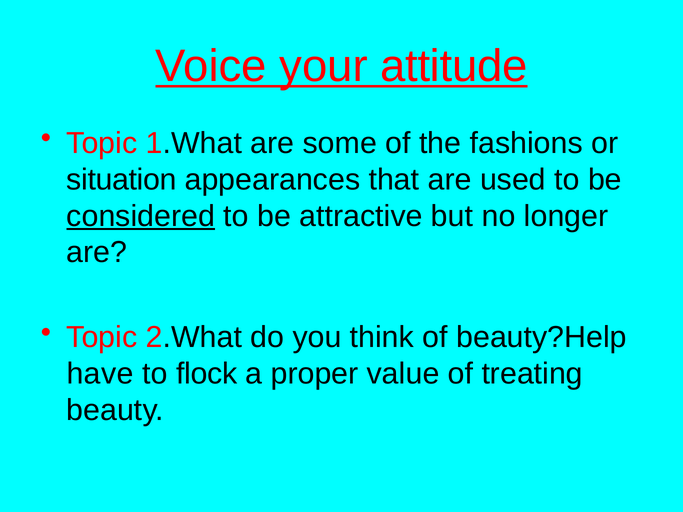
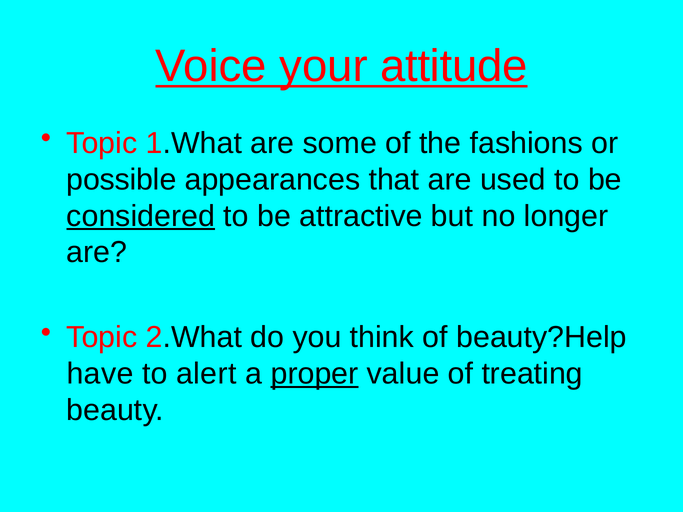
situation: situation -> possible (121, 180)
flock: flock -> alert (206, 374)
proper underline: none -> present (315, 374)
